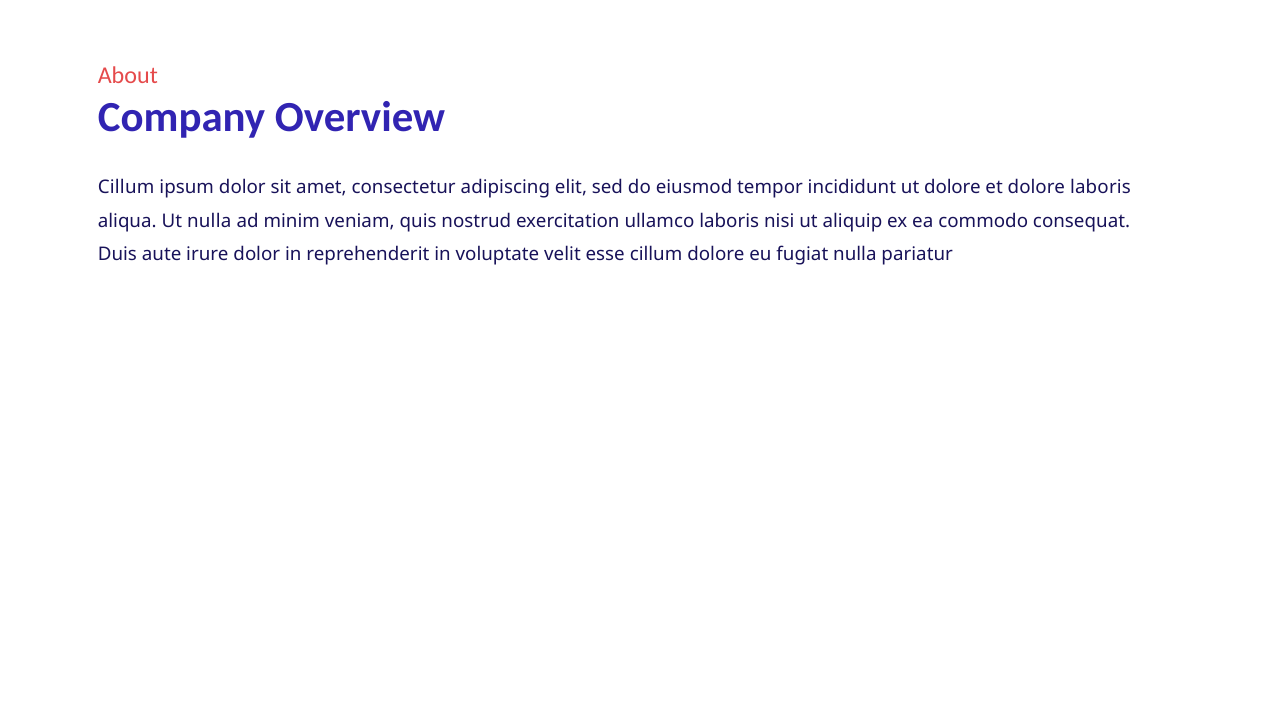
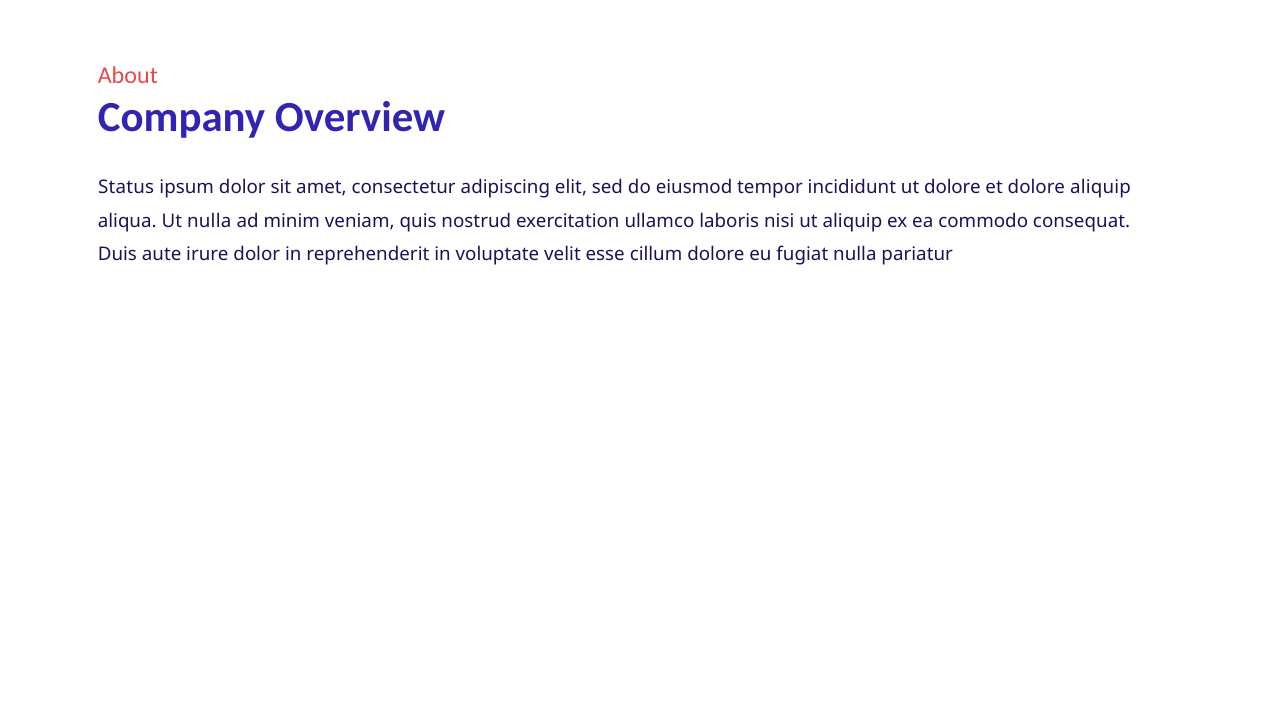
Cillum: Cillum -> Status (126, 187)
dolore laboris: laboris -> aliquip (1100, 187)
